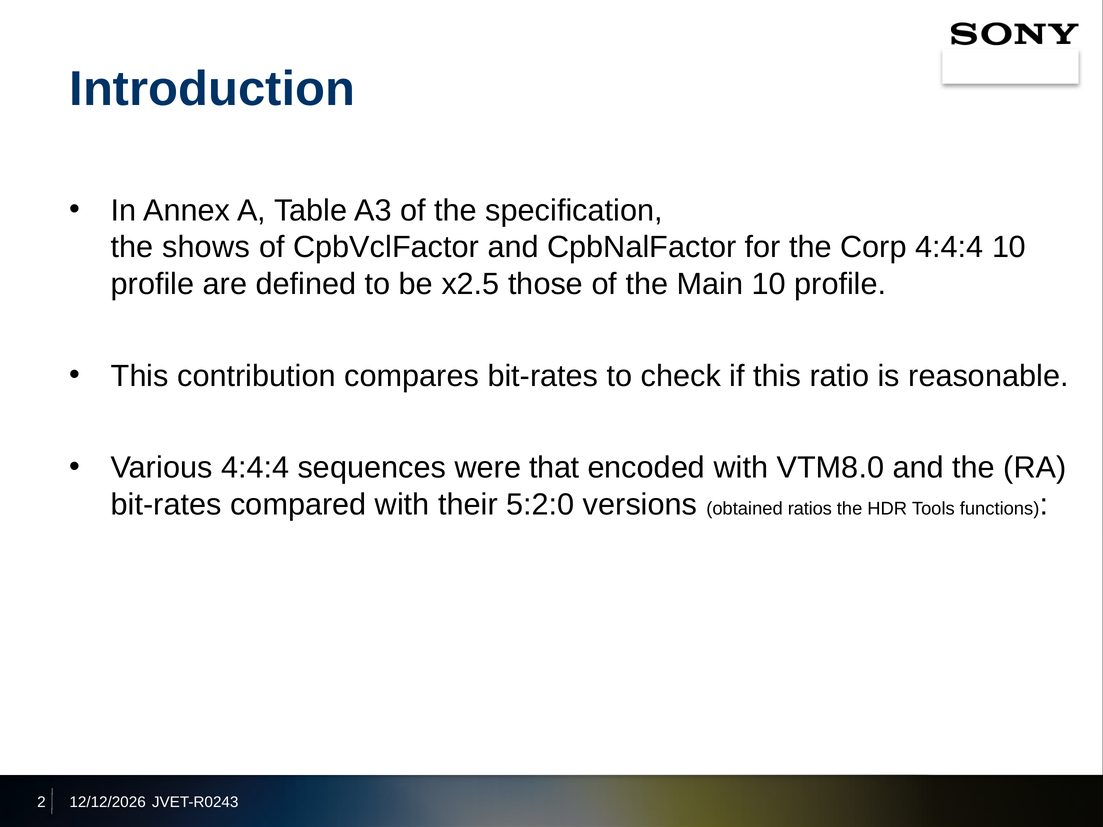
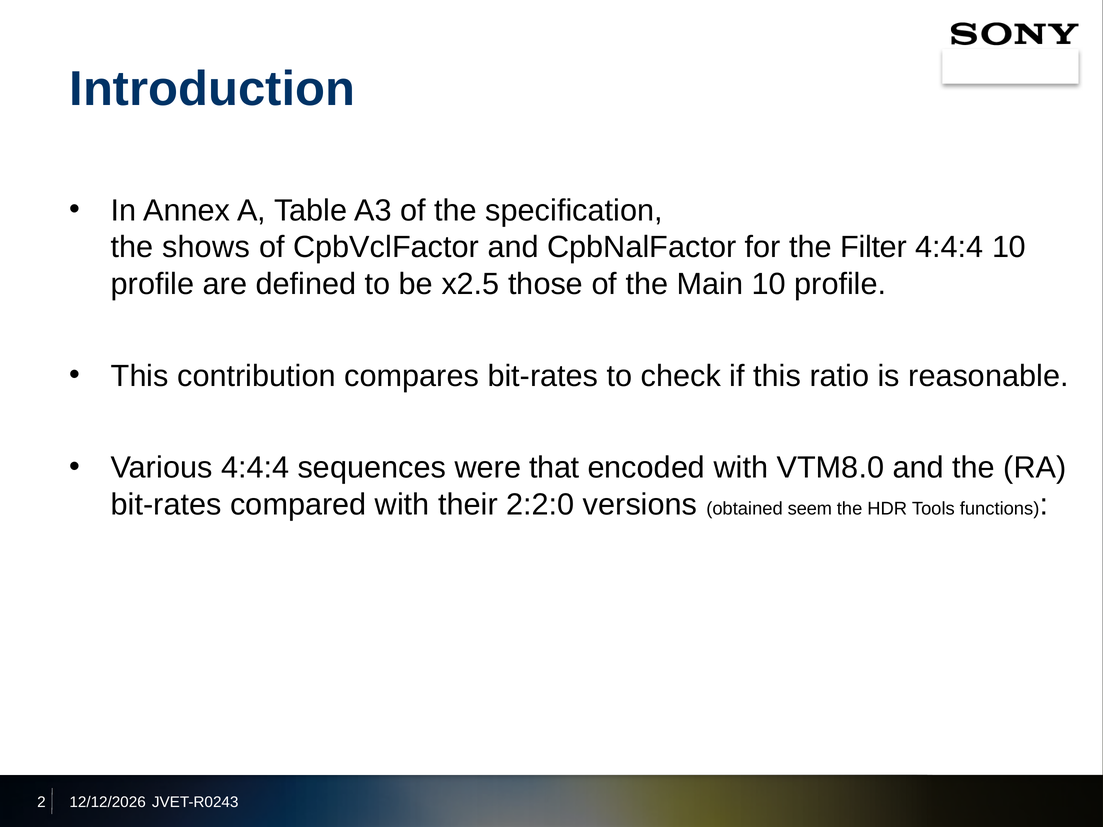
Corp: Corp -> Filter (874, 247)
5:2:0: 5:2:0 -> 2:2:0 (540, 505)
ratios: ratios -> seem (810, 509)
